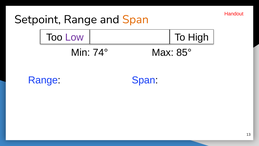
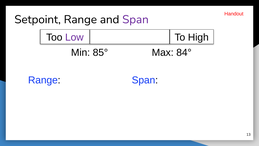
Span colour: orange -> purple (135, 19)
74°: 74° -> 85° (100, 52)
85°: 85° -> 84° (184, 52)
